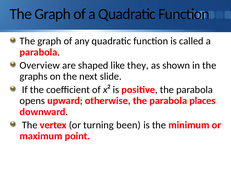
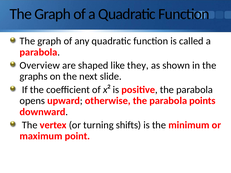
places: places -> points (202, 101)
been: been -> shifts (129, 125)
